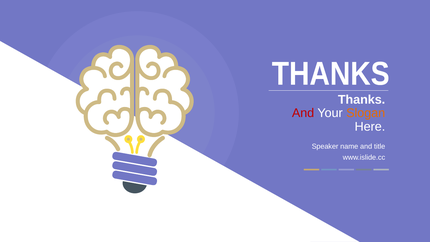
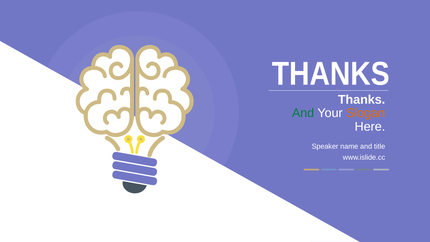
And colour: red -> green (303, 113)
